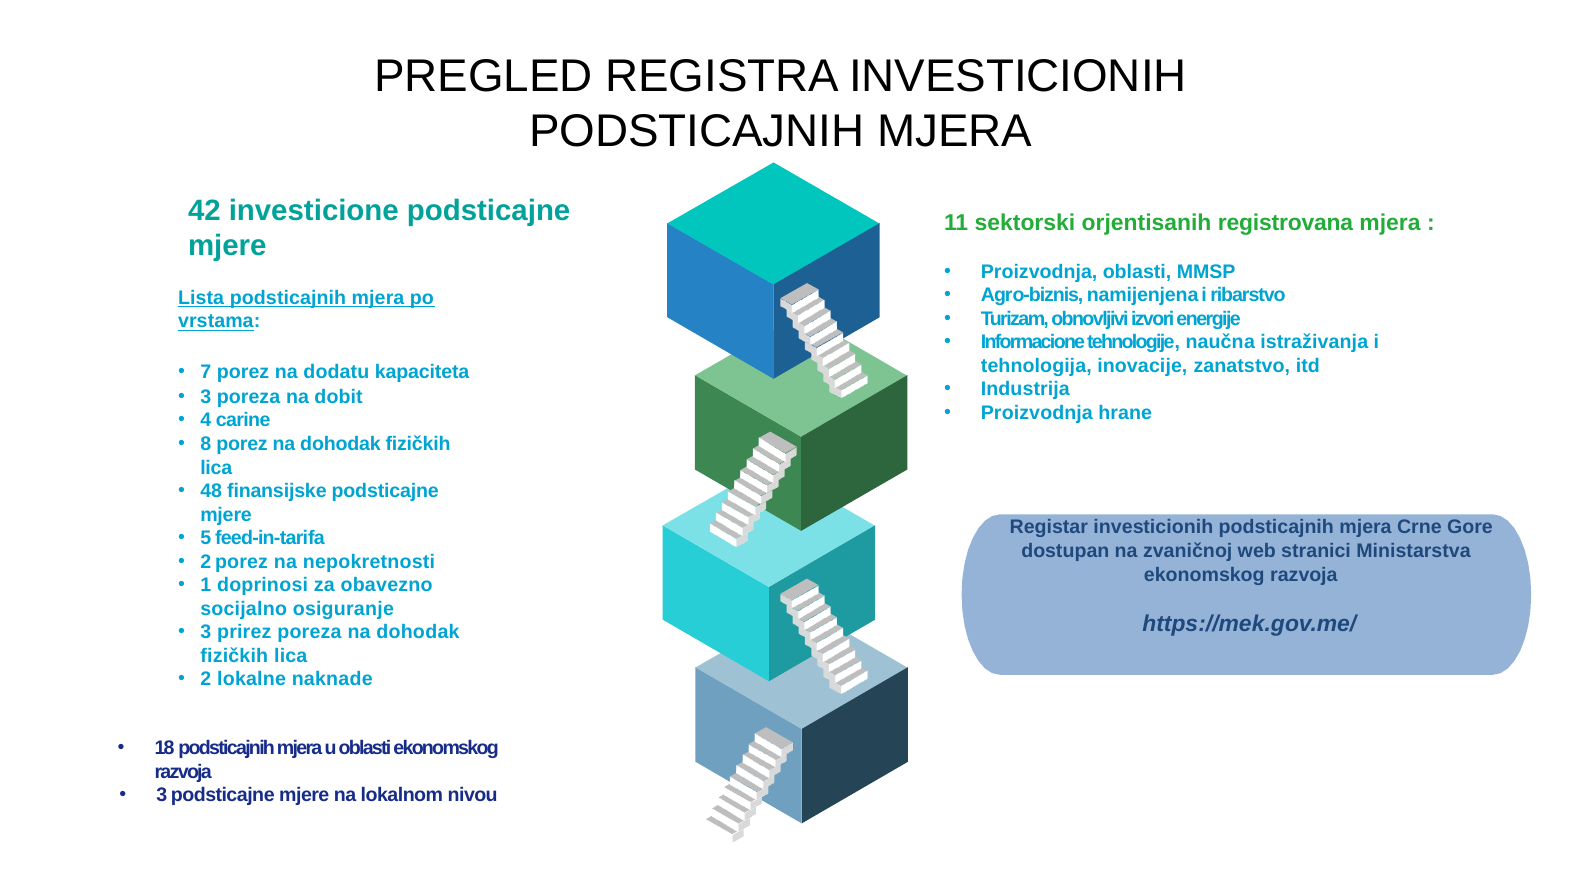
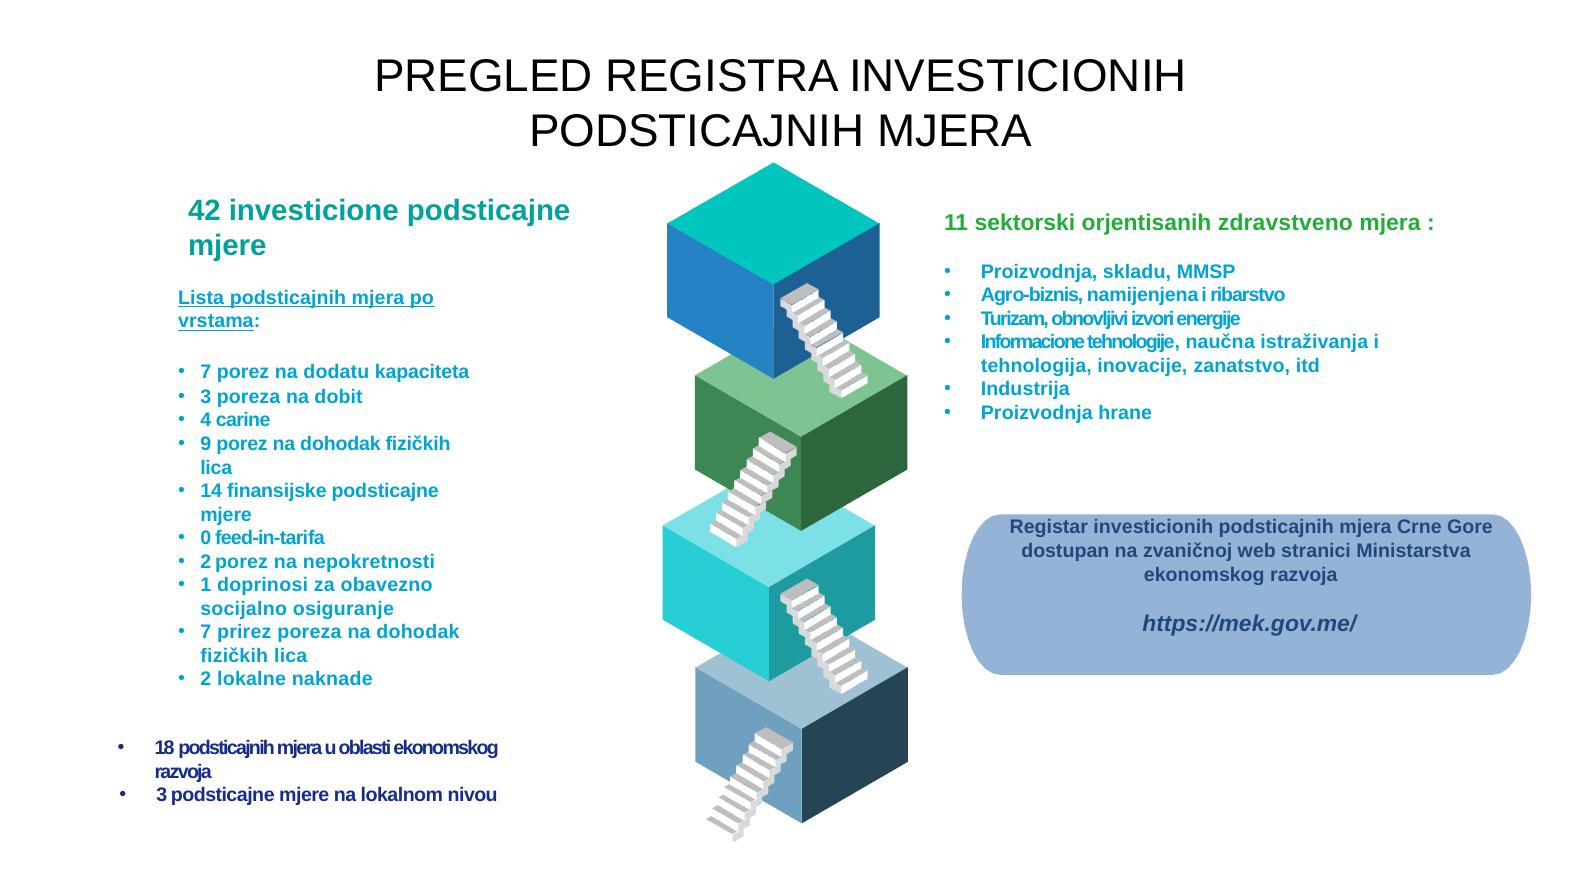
registrovana: registrovana -> zdravstveno (1285, 223)
Proizvodnja oblasti: oblasti -> skladu (1137, 272)
8: 8 -> 9 (206, 444)
48: 48 -> 14 (211, 491)
5: 5 -> 0 (206, 538)
3: 3 -> 7 (206, 632)
